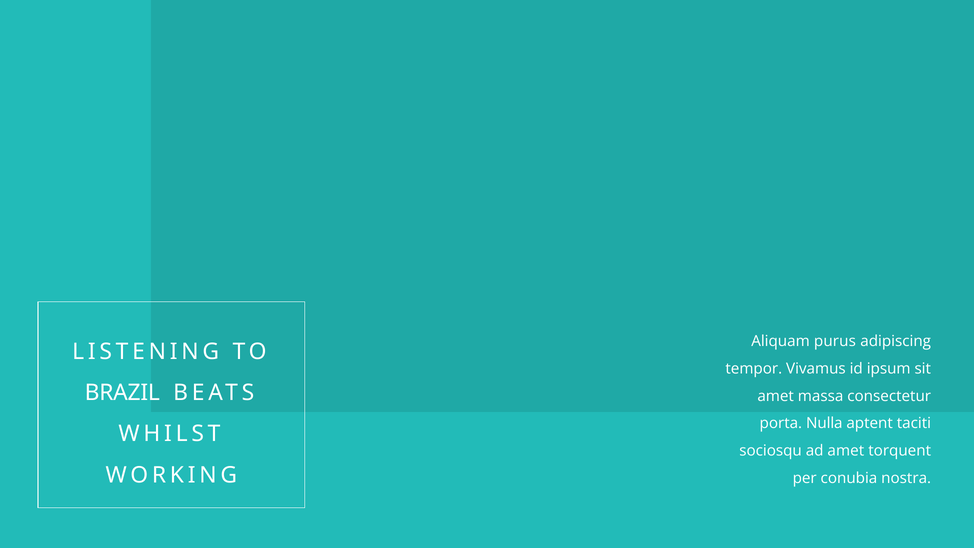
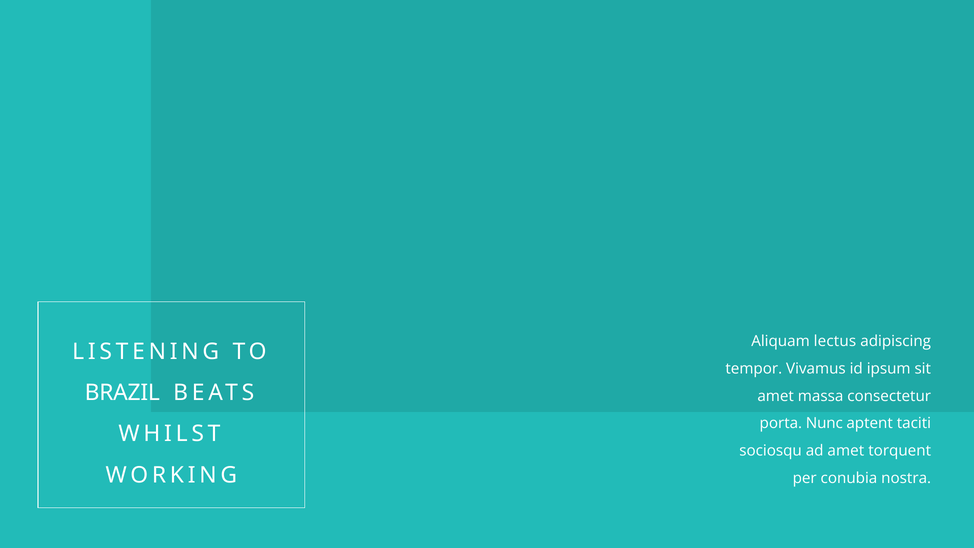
purus: purus -> lectus (835, 341)
Nulla: Nulla -> Nunc (824, 423)
